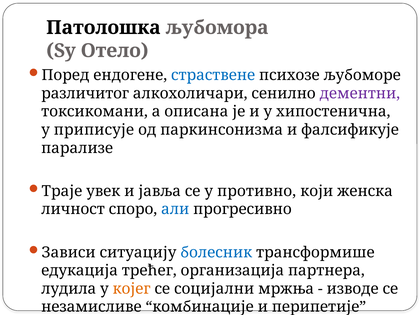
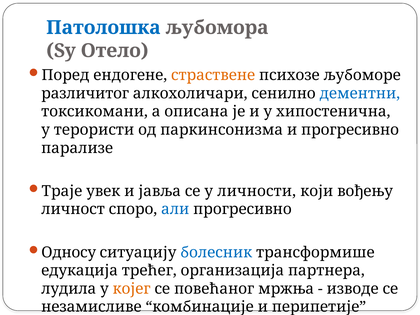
Патолошка colour: black -> blue (103, 28)
страствене colour: blue -> orange (213, 75)
дементни colour: purple -> blue (360, 93)
приписује: приписује -> терористи (94, 130)
и фалсификује: фалсификује -> прогресивно (350, 130)
противно: противно -> личности (257, 191)
женска: женска -> вођењу (365, 191)
Зависи: Зависи -> Односу (69, 252)
социјални: социјални -> повећаног (214, 289)
